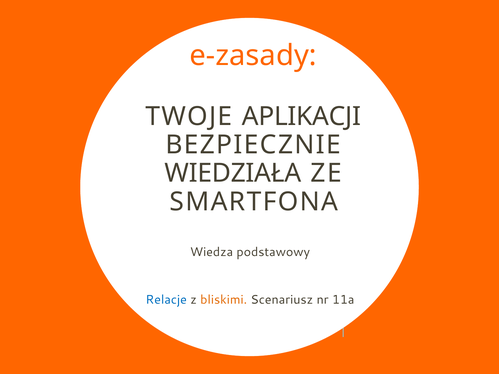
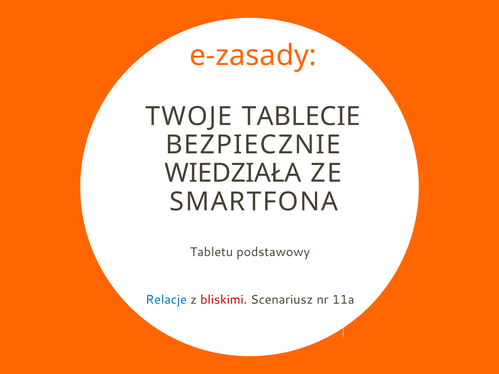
APLIKACJI: APLIKACJI -> TABLECIE (301, 116)
Wiedza: Wiedza -> Tabletu (212, 252)
bliskimi colour: orange -> red (224, 300)
